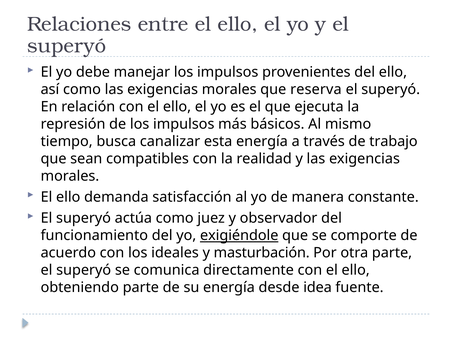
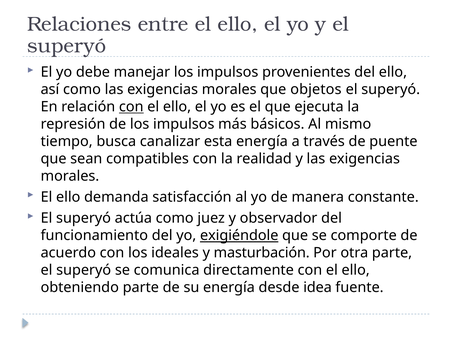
reserva: reserva -> objetos (316, 89)
con underline: none -> present (131, 107)
trabajo: trabajo -> puente (393, 141)
